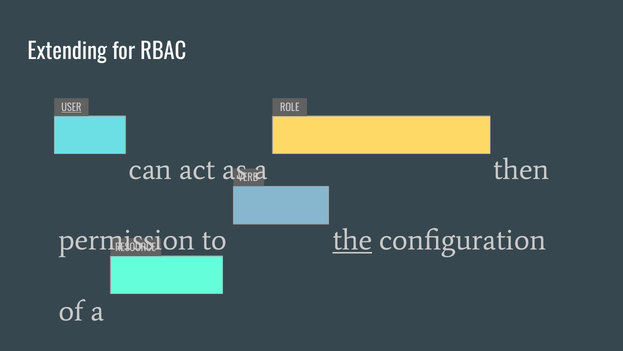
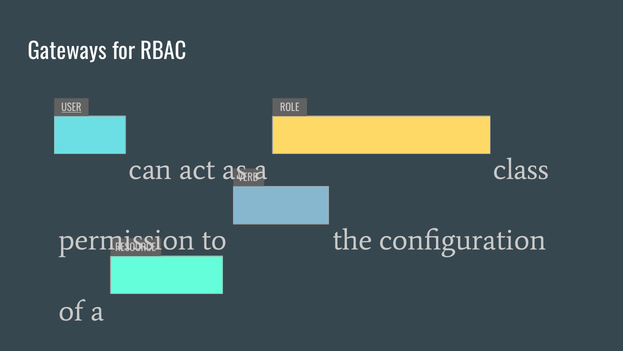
Extending: Extending -> Gateways (67, 52)
then: then -> class (521, 169)
the underline: present -> none (352, 240)
